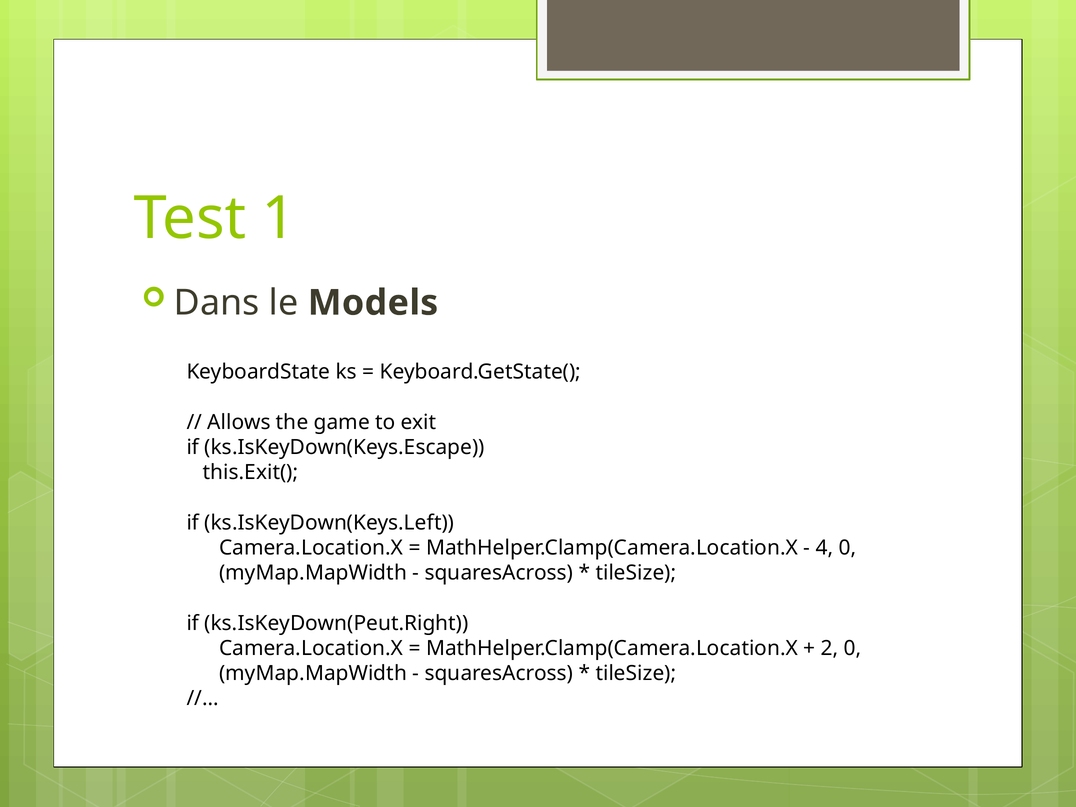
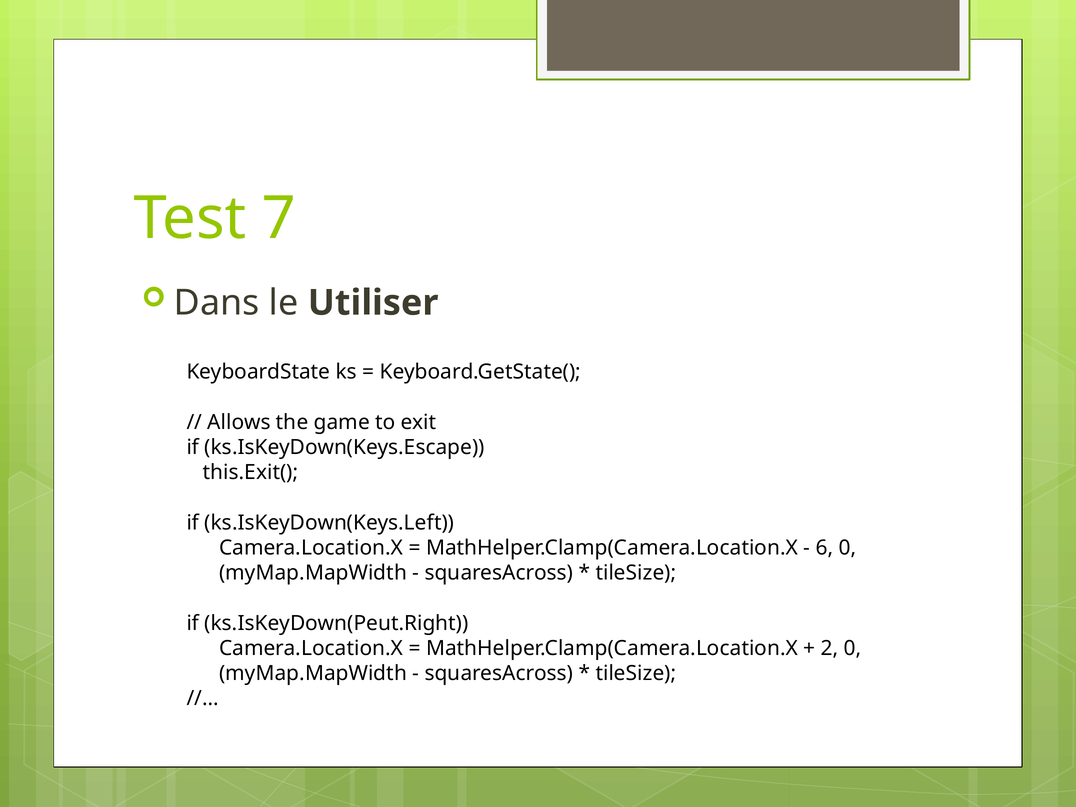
1: 1 -> 7 (279, 218)
Models: Models -> Utiliser (373, 303)
4: 4 -> 6 (824, 548)
